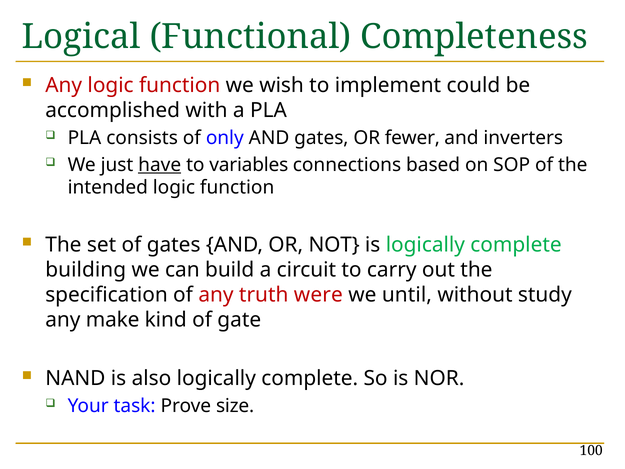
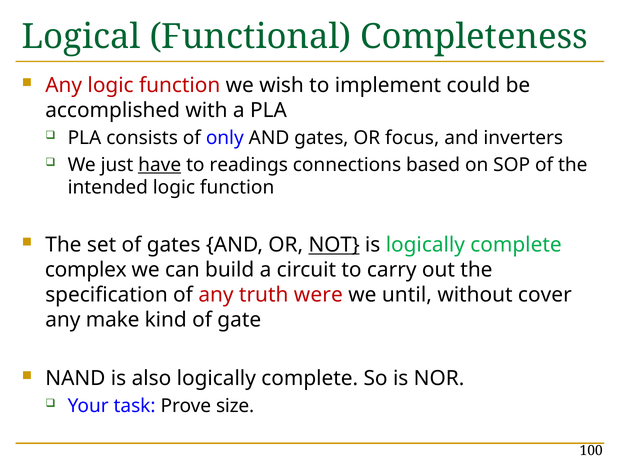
fewer: fewer -> focus (412, 138)
variables: variables -> readings (249, 165)
NOT underline: none -> present (334, 245)
building: building -> complex (86, 270)
study: study -> cover (545, 295)
